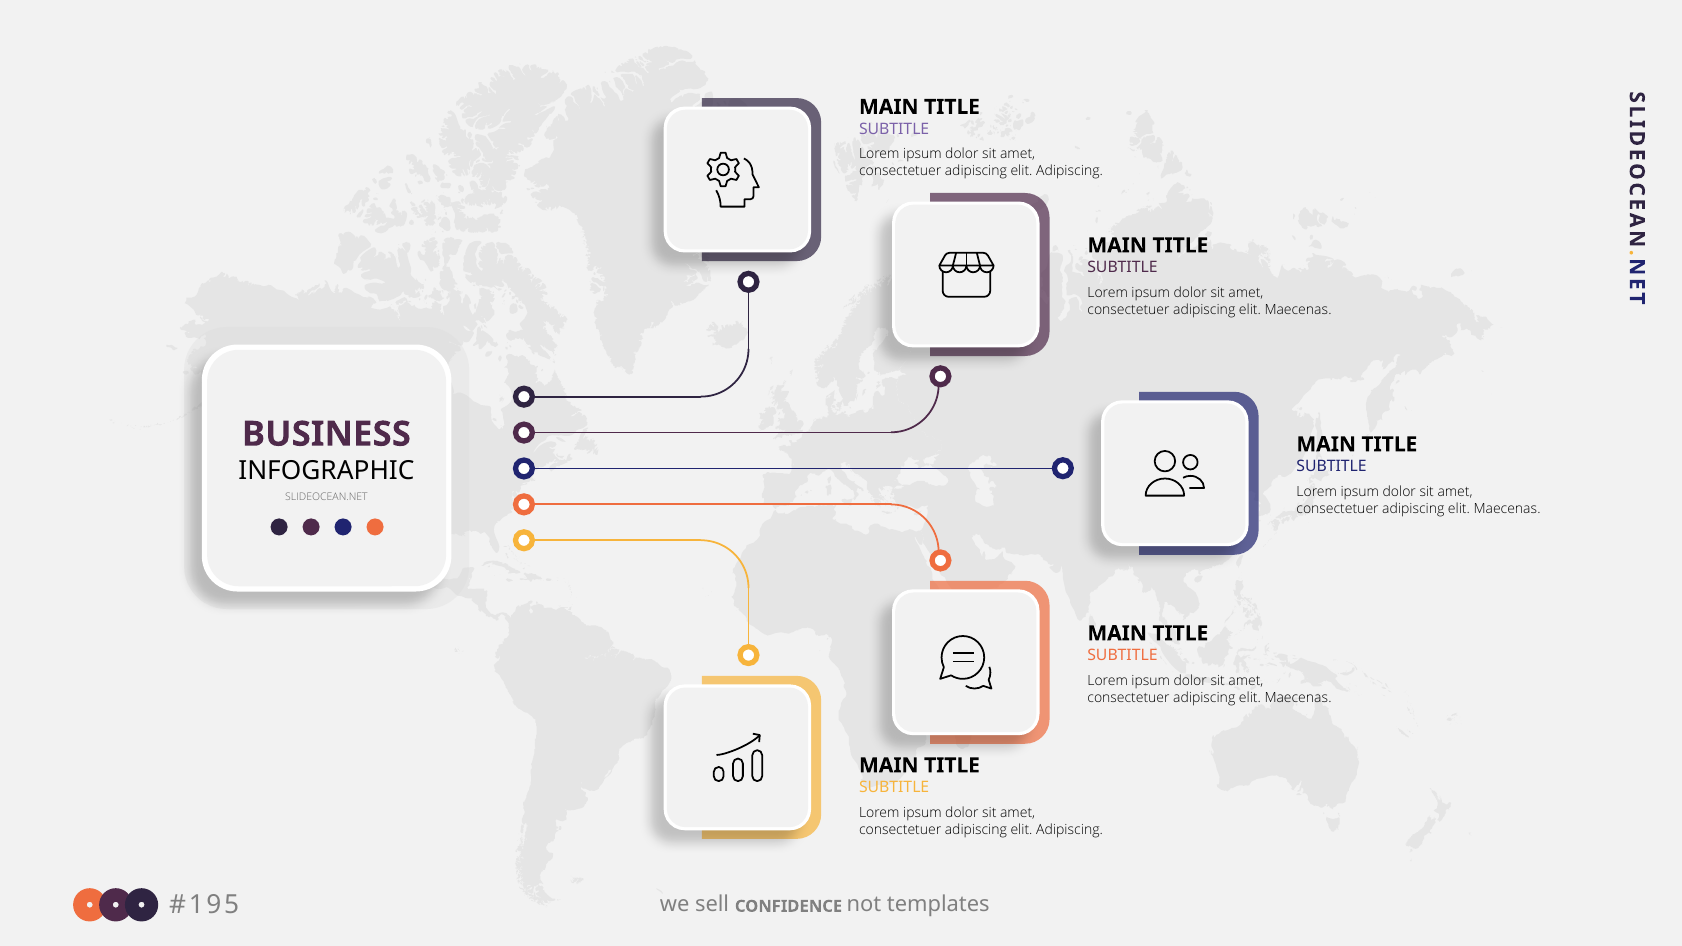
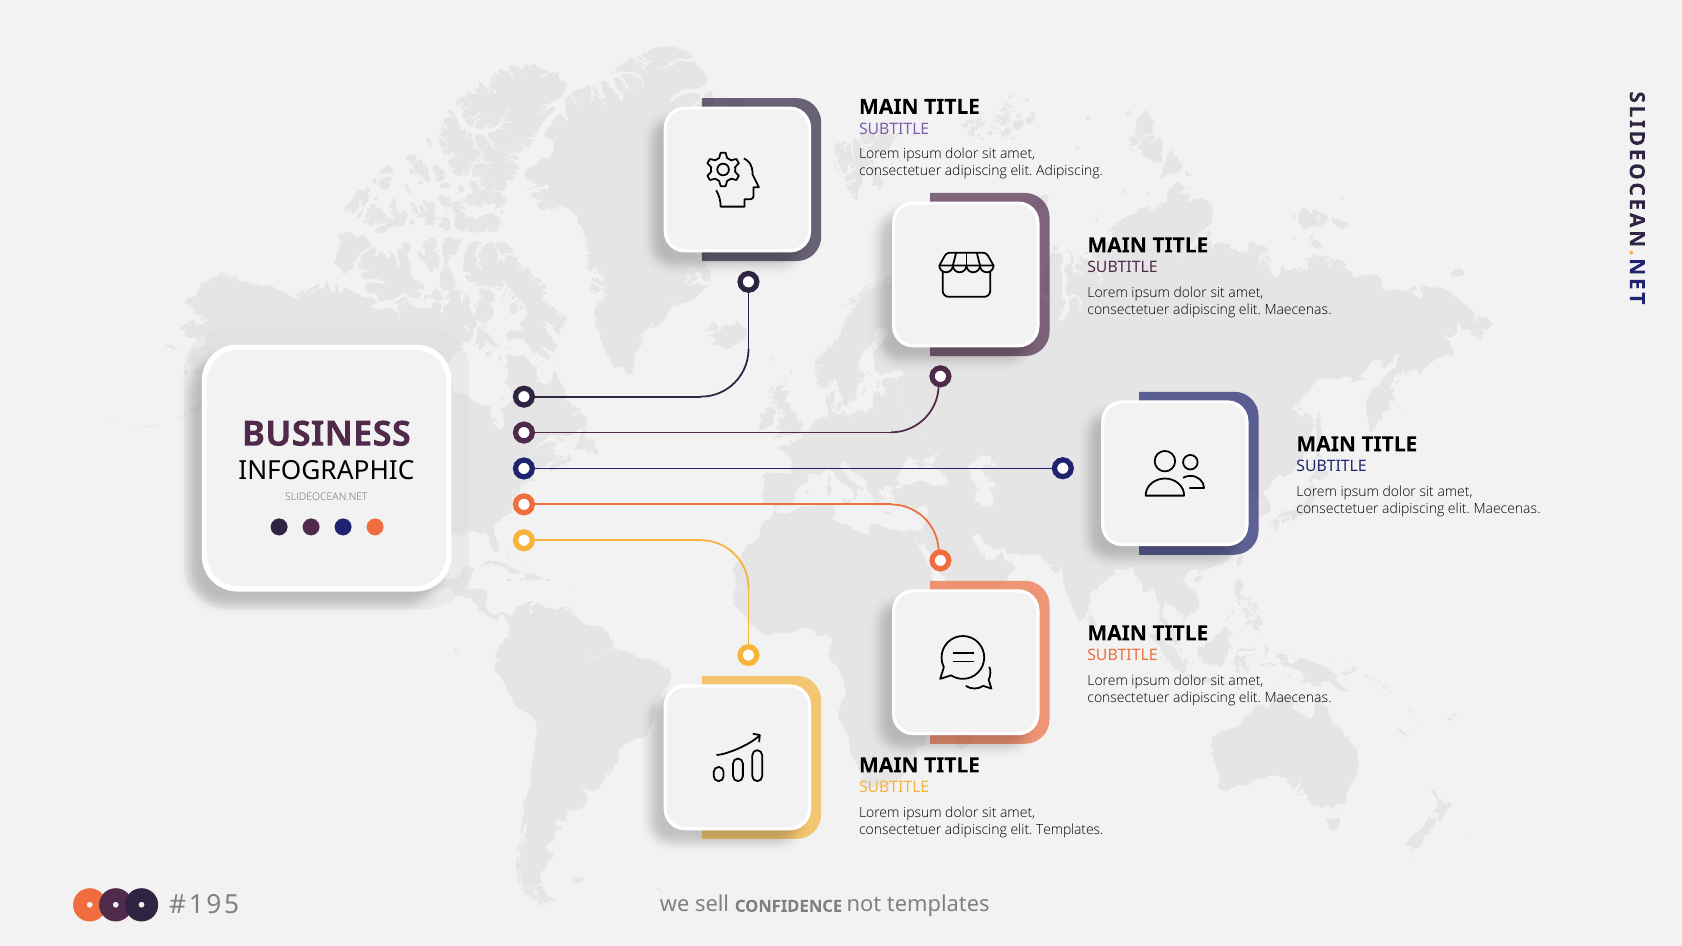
Adipiscing: Adipiscing -> Templates (1070, 830)
